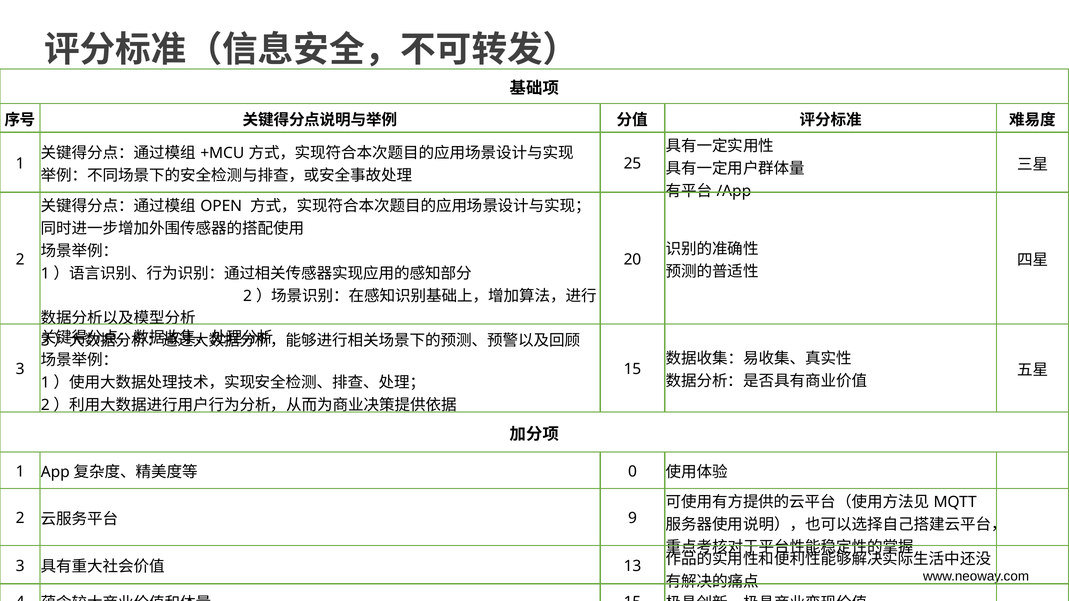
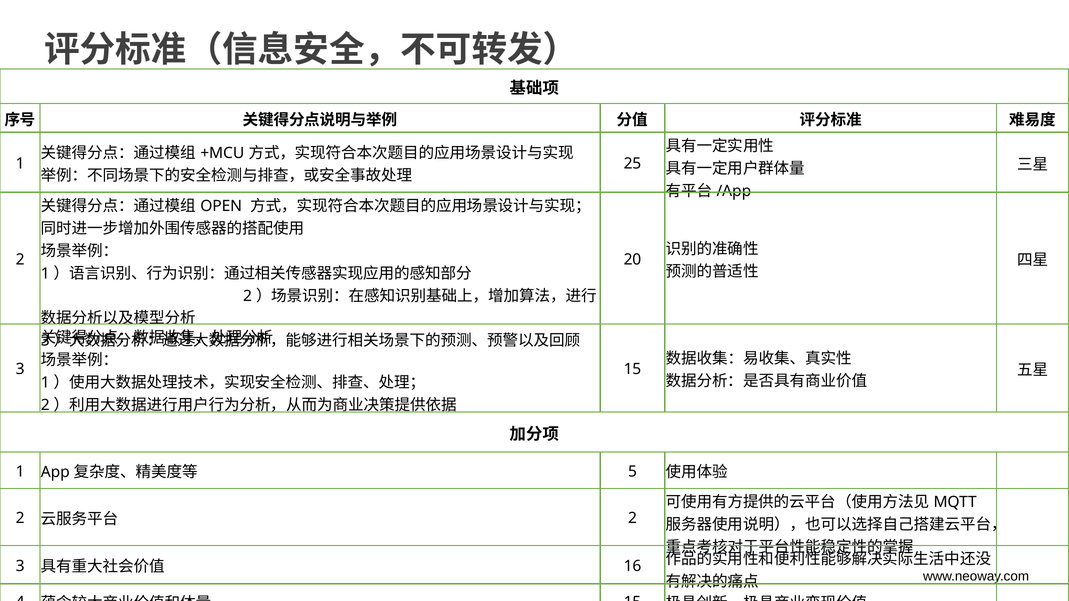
0: 0 -> 5 (633, 472)
9: 9 -> 2 (633, 519)
13: 13 -> 16 (632, 566)
